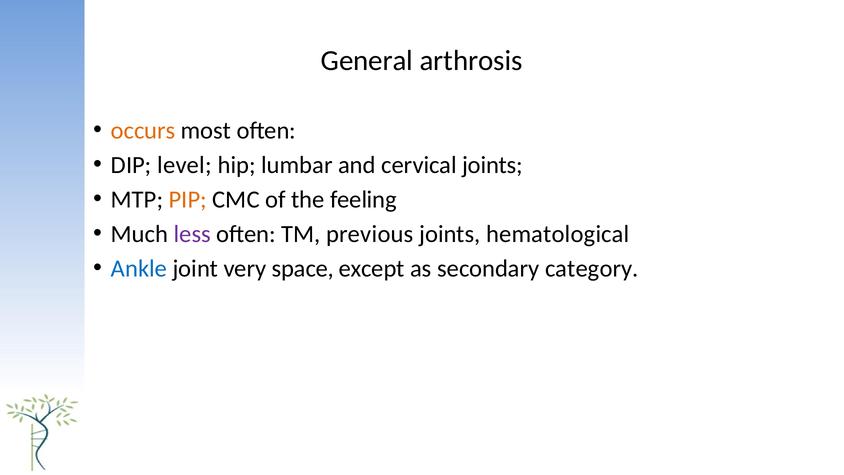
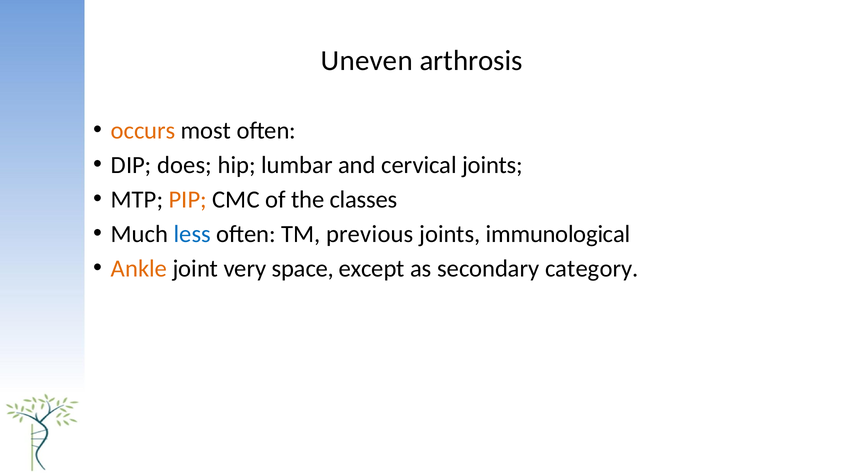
General: General -> Uneven (367, 61)
level: level -> does (185, 165)
feeling: feeling -> classes (363, 199)
less colour: purple -> blue (192, 234)
hematological: hematological -> immunological (558, 234)
Ankle colour: blue -> orange (139, 268)
